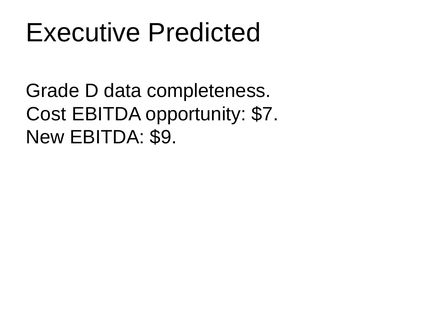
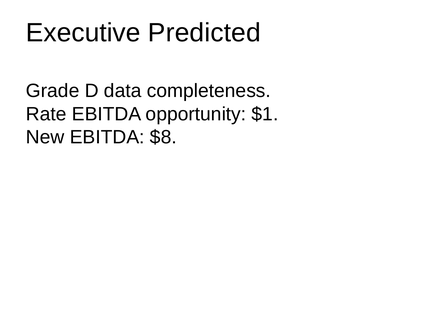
Cost: Cost -> Rate (46, 114)
$7: $7 -> $1 (265, 114)
$9: $9 -> $8 (163, 137)
